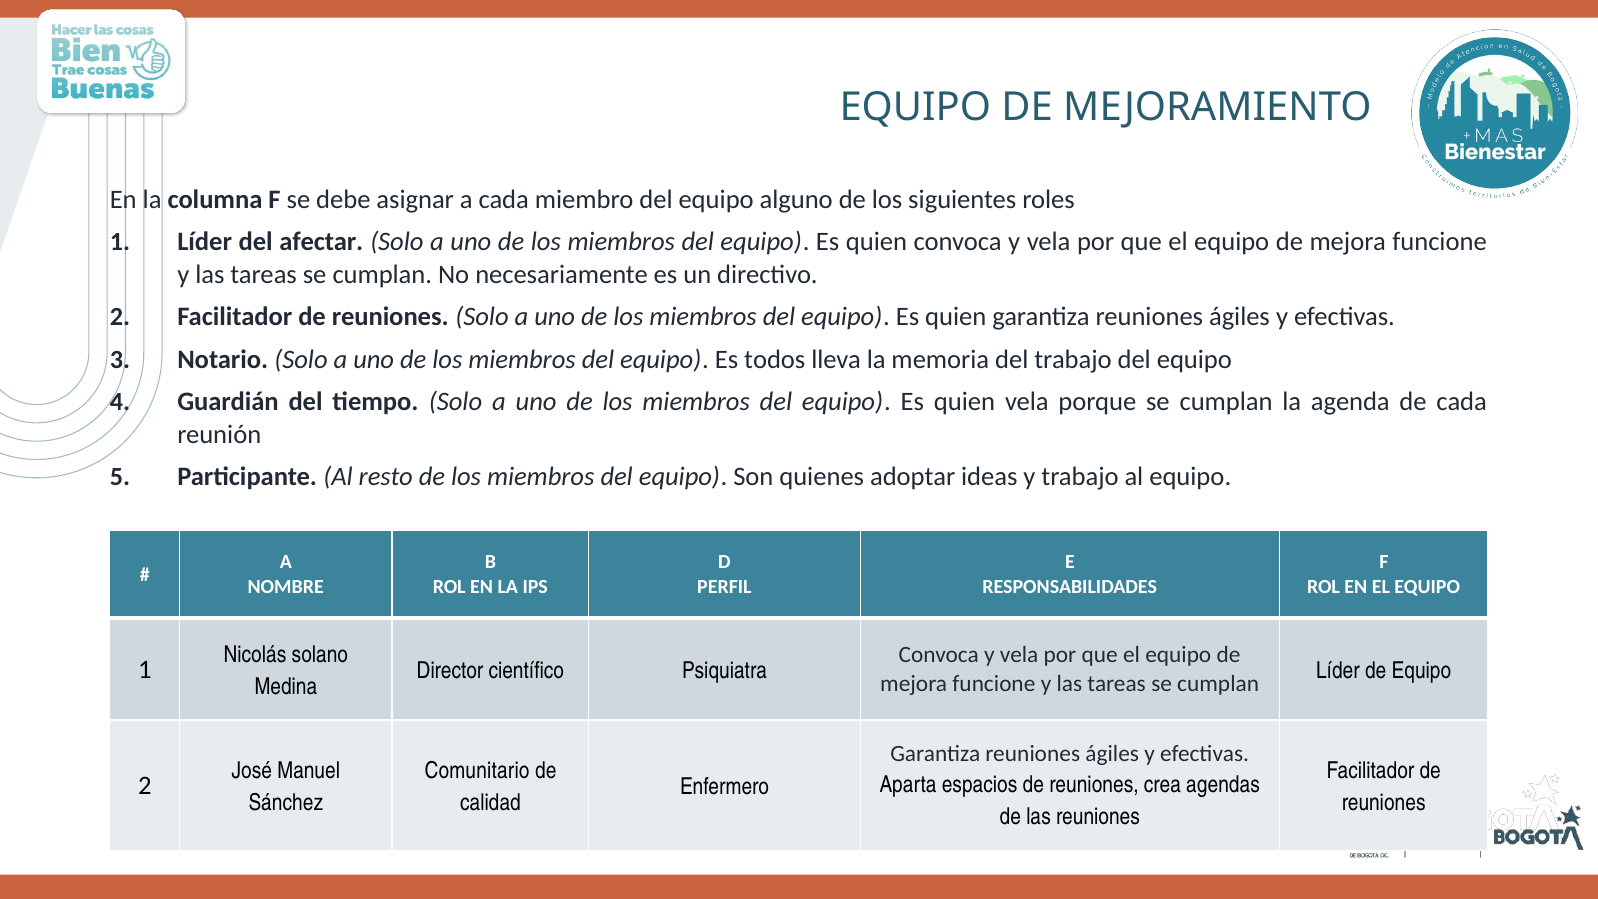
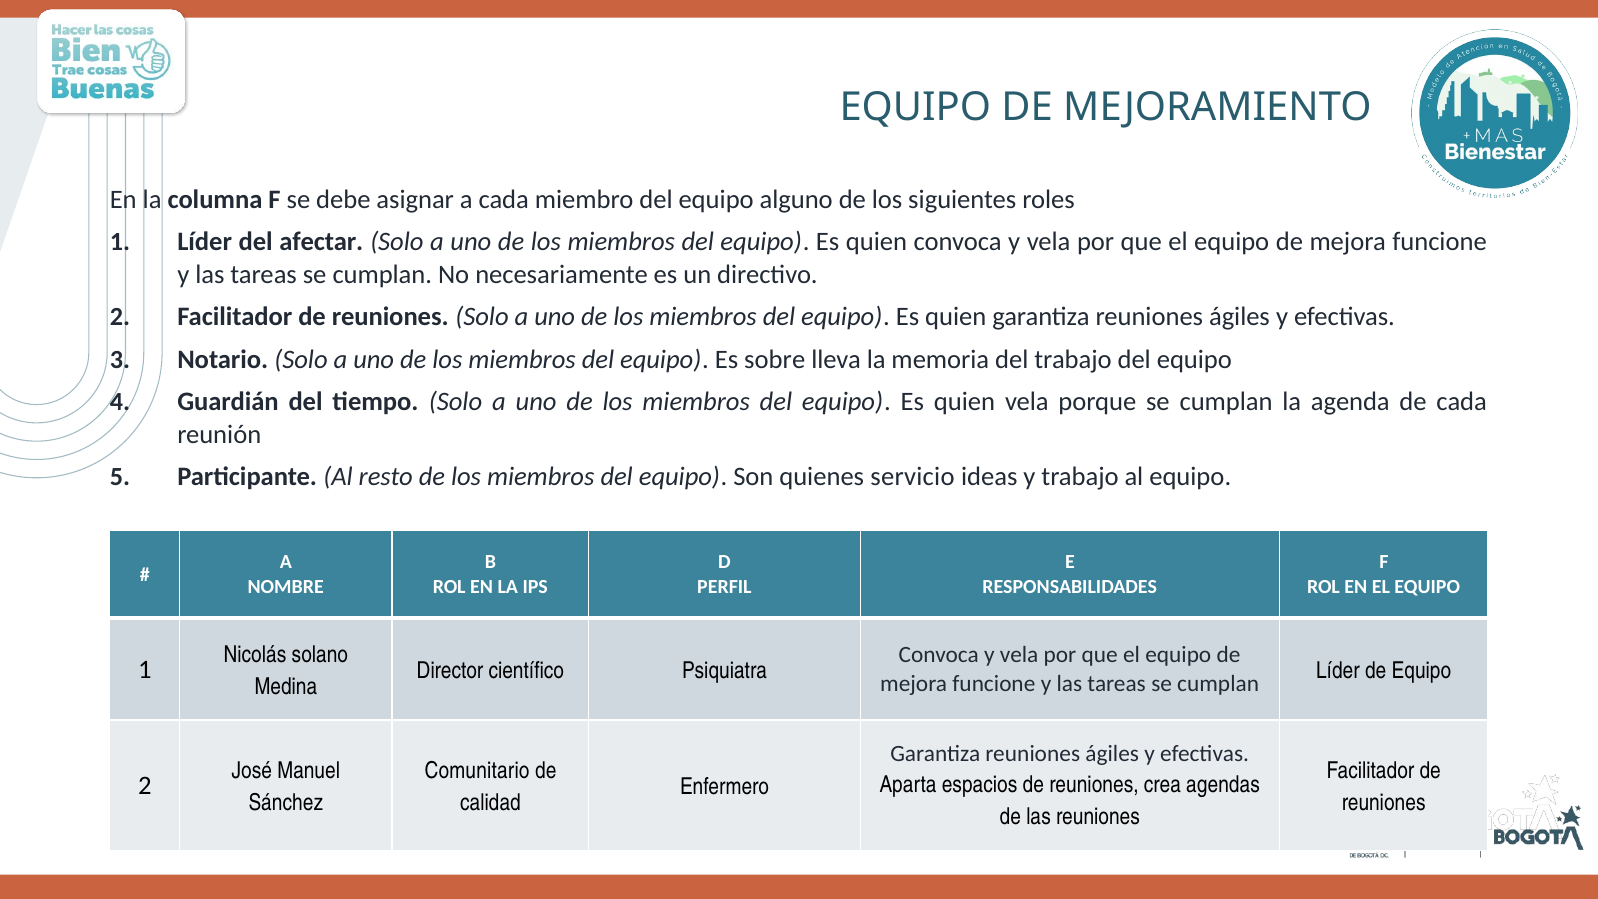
todos: todos -> sobre (775, 359)
adoptar: adoptar -> servicio (913, 476)
